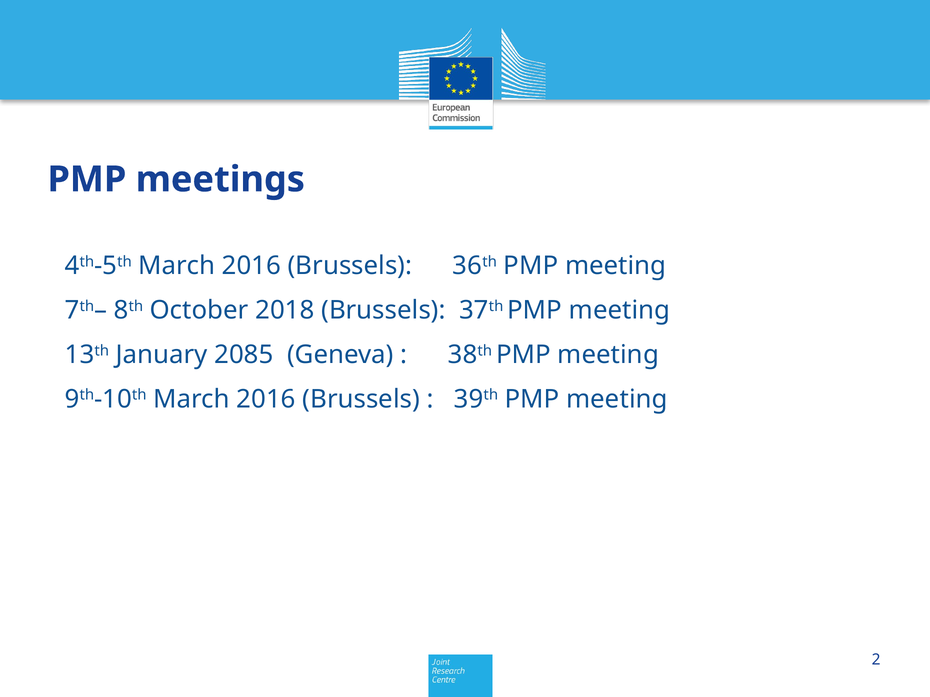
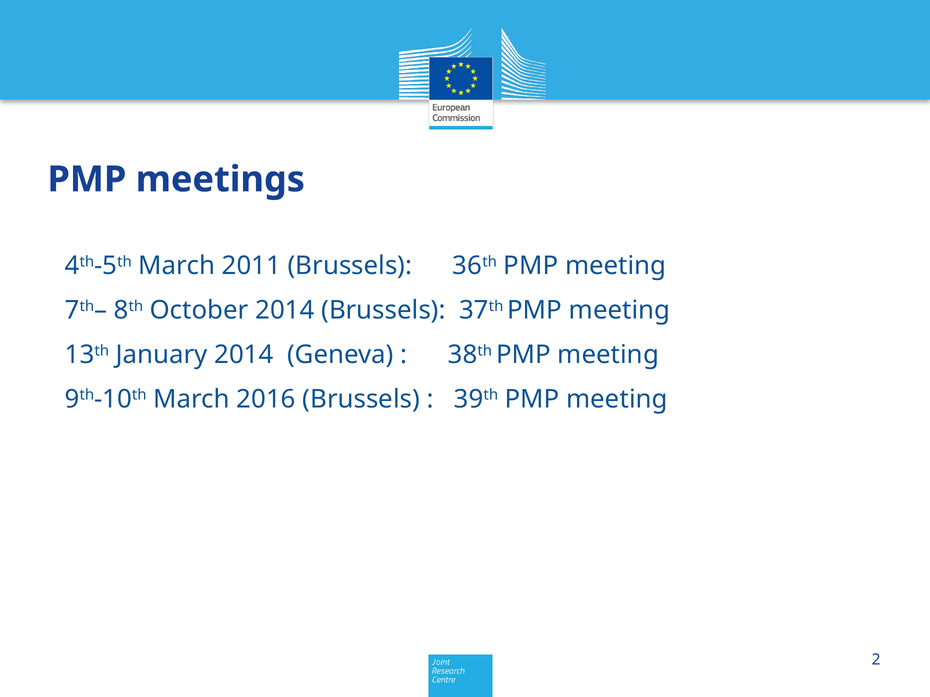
4th-5th March 2016: 2016 -> 2011 (251, 266)
October 2018: 2018 -> 2014 (285, 311)
January 2085: 2085 -> 2014 (244, 355)
